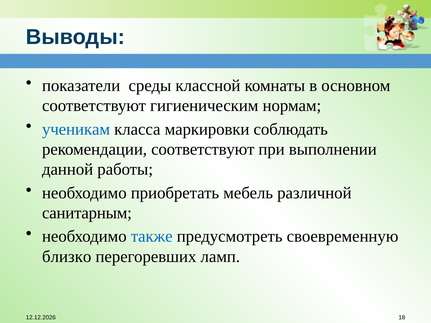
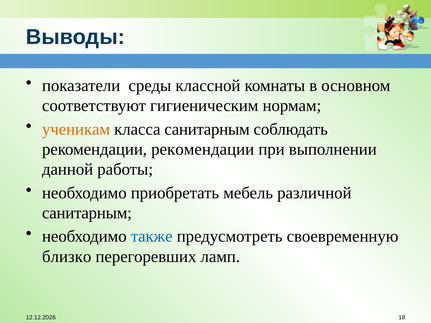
ученикам colour: blue -> orange (76, 129)
класса маркировки: маркировки -> санитарным (207, 129)
рекомендации соответствуют: соответствуют -> рекомендации (203, 149)
